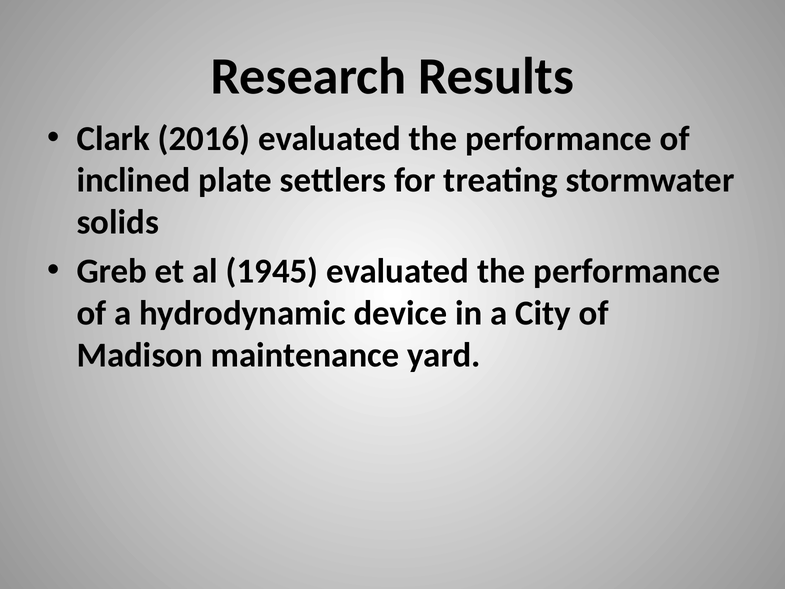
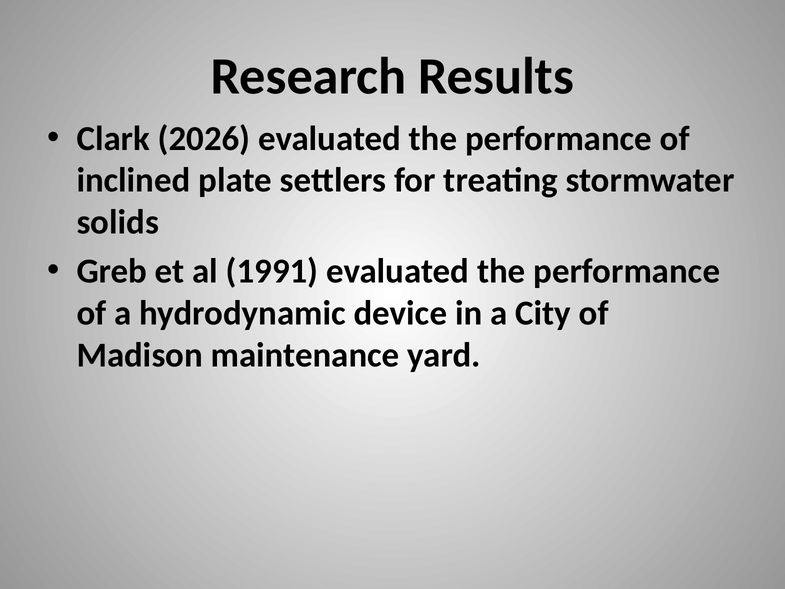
2016: 2016 -> 2026 (204, 139)
1945: 1945 -> 1991 (272, 271)
